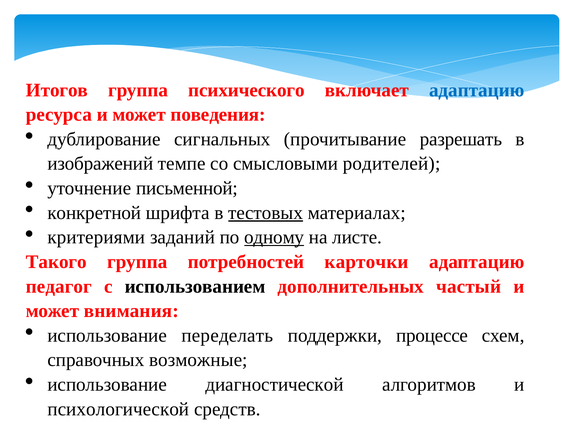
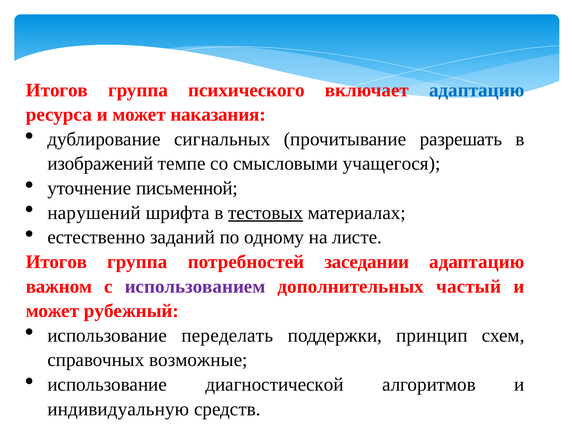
поведения: поведения -> наказания (218, 115)
родителей: родителей -> учащегося (392, 164)
конкретной: конкретной -> нарушений (94, 213)
критериями: критериями -> естественно (96, 237)
одному underline: present -> none (274, 237)
Такого: Такого -> Итогов (56, 262)
карточки: карточки -> заседании (367, 262)
педагог: педагог -> важном (59, 286)
использованием colour: black -> purple (195, 286)
внимания: внимания -> рубежный (131, 311)
процессе: процессе -> принцип (432, 335)
психологической: психологической -> индивидуальную (118, 409)
